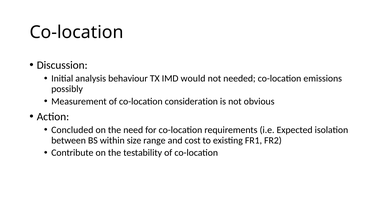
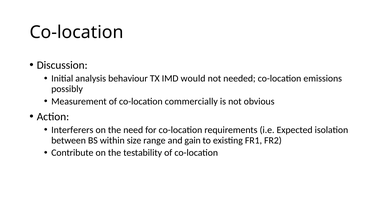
consideration: consideration -> commercially (191, 102)
Concluded: Concluded -> Interferers (72, 130)
cost: cost -> gain (193, 141)
